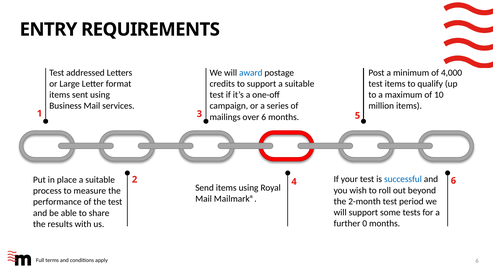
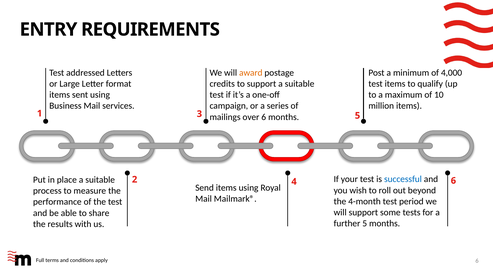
award colour: blue -> orange (251, 73)
2-month: 2-month -> 4-month (365, 202)
further 0: 0 -> 5 (365, 224)
